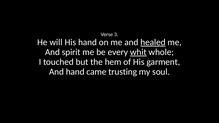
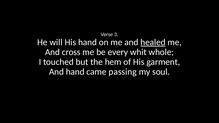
spirit: spirit -> cross (71, 52)
whit underline: present -> none (138, 52)
trusting: trusting -> passing (123, 72)
